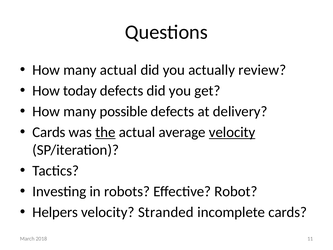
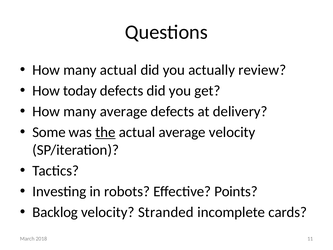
many possible: possible -> average (124, 111)
Cards: Cards -> Some (49, 132)
velocity underline: present -> none (232, 132)
Robot: Robot -> Points (236, 191)
Helpers: Helpers -> Backlog (55, 212)
